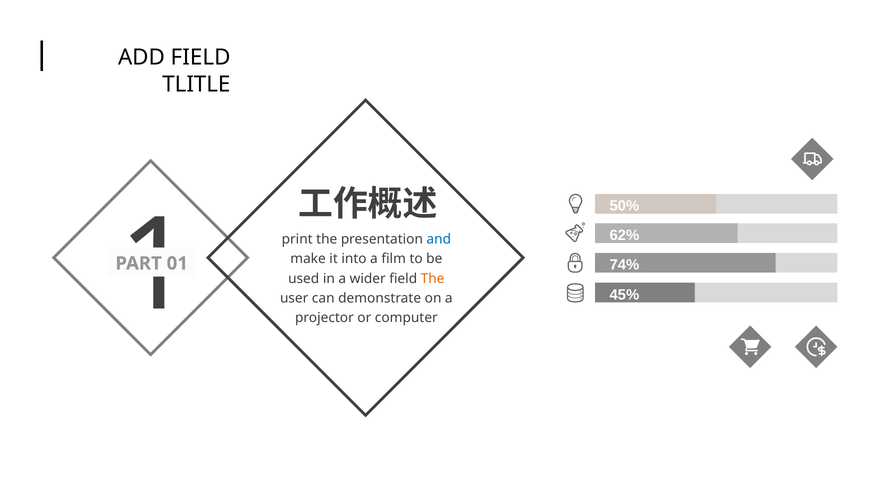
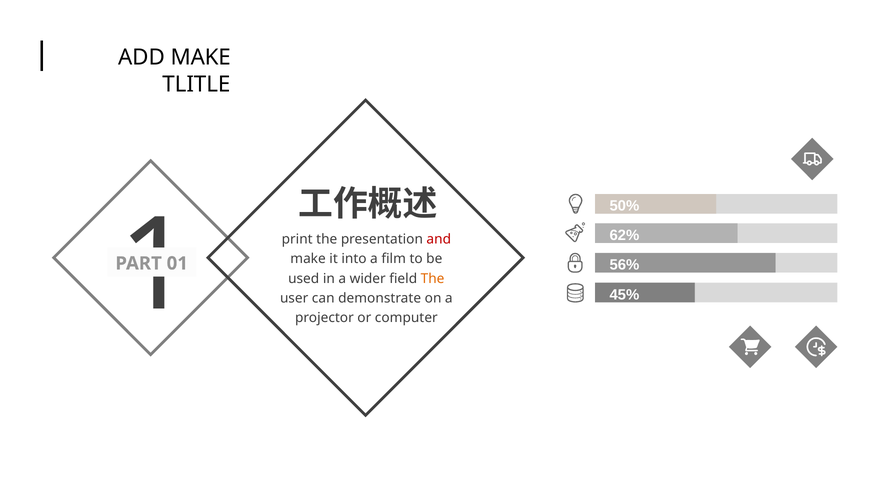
ADD FIELD: FIELD -> MAKE (201, 58)
and colour: blue -> red (439, 239)
74%: 74% -> 56% (624, 265)
